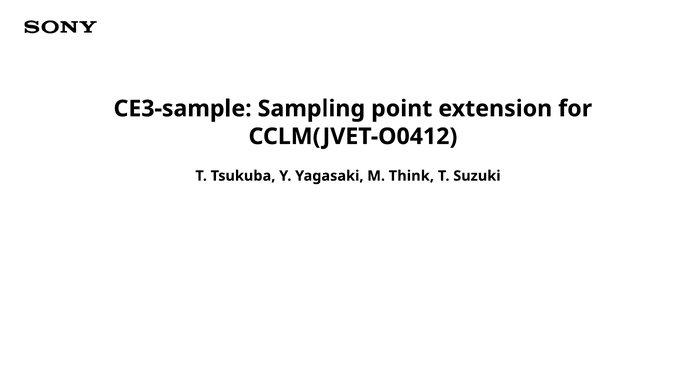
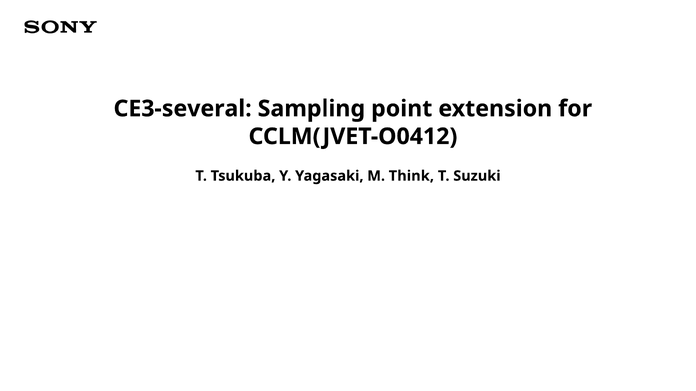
CE3-sample: CE3-sample -> CE3-several (183, 109)
